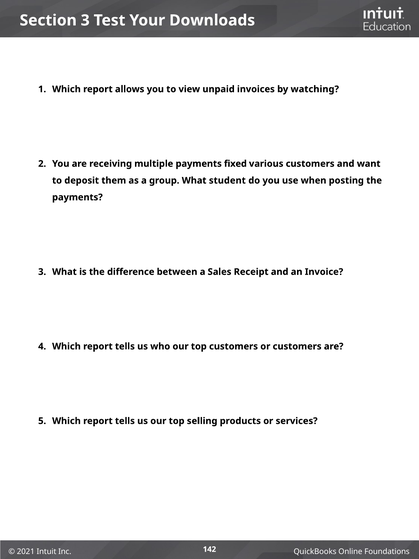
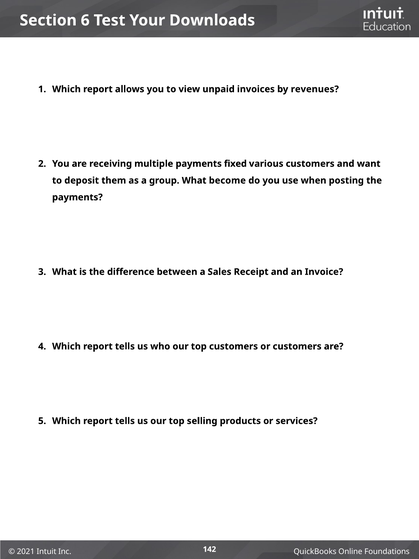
Section 3: 3 -> 6 (85, 20)
watching: watching -> revenues (315, 89)
student: student -> become (227, 180)
